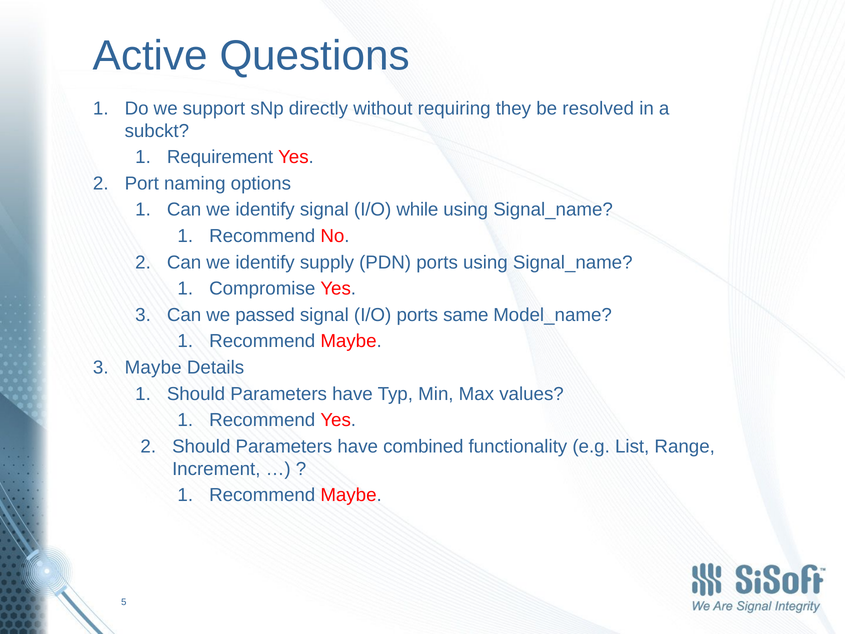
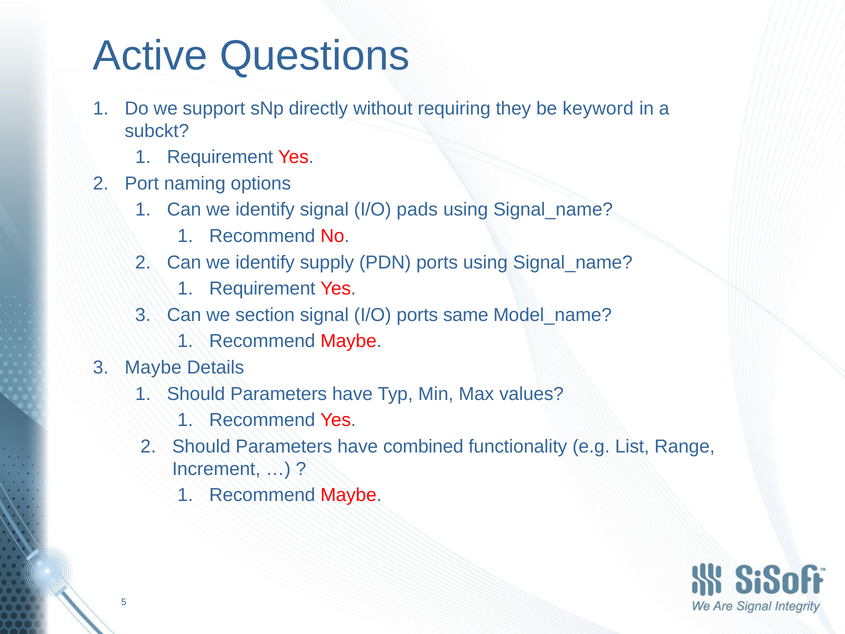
resolved: resolved -> keyword (598, 108)
while: while -> pads (417, 210)
Compromise: Compromise -> Requirement (262, 289)
passed: passed -> section (265, 315)
